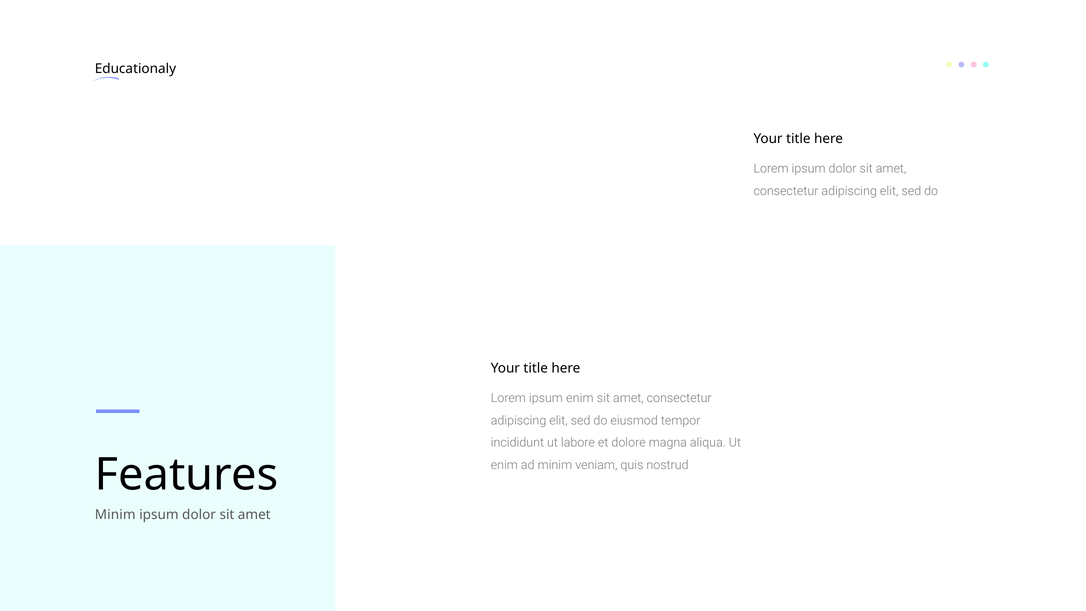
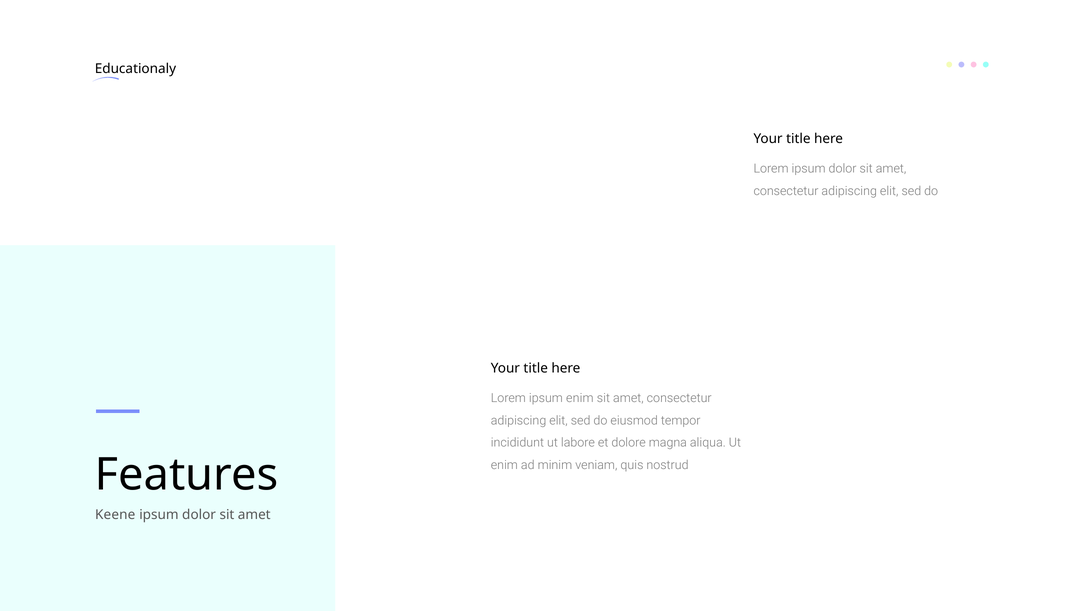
Minim: Minim -> Keene (115, 515)
